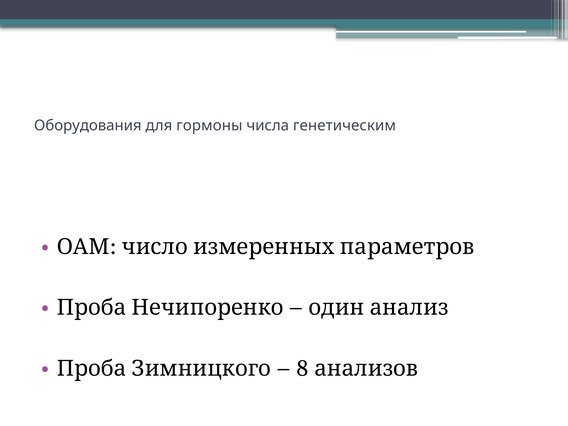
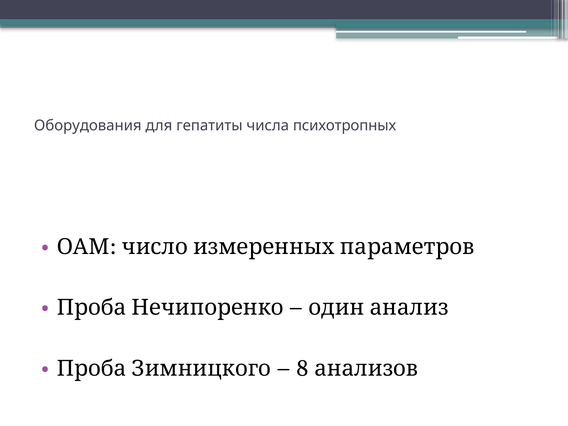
гормоны: гормоны -> гепатиты (209, 126)
генетическим: генетическим -> психотропных (345, 126)
